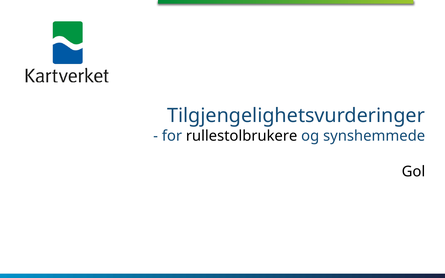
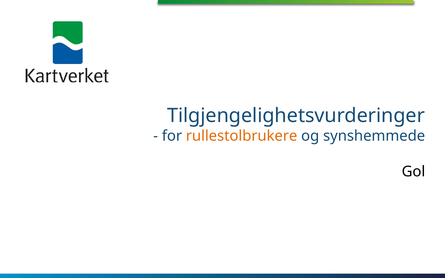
rullestolbrukere colour: black -> orange (242, 136)
